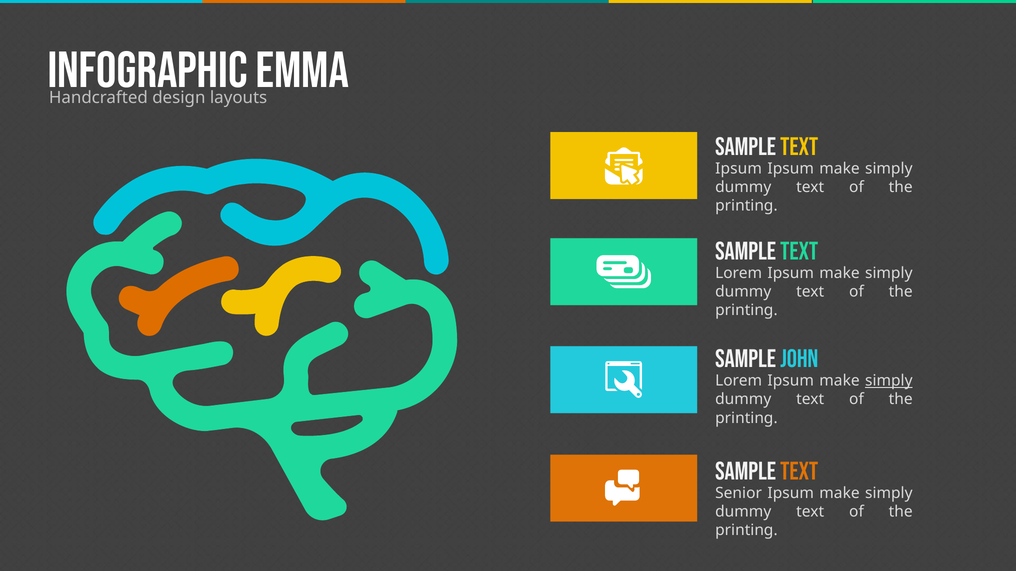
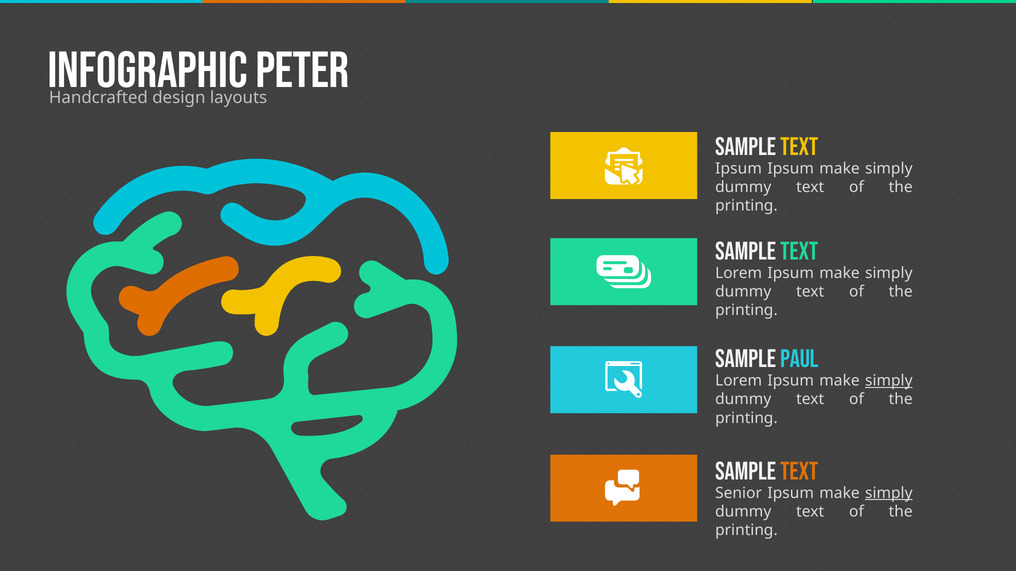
EMMA: EMMA -> PETER (303, 71)
JOHN: JOHN -> PAUL (799, 359)
simply underline: none -> present (889, 493)
